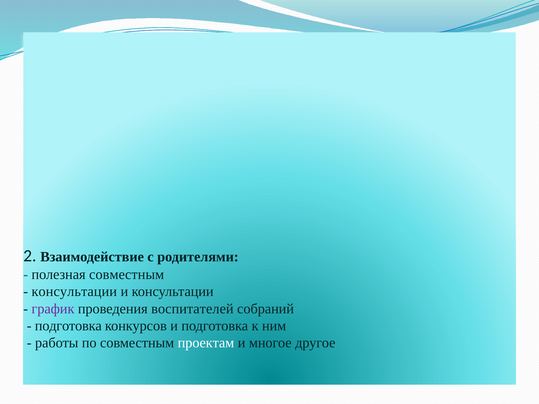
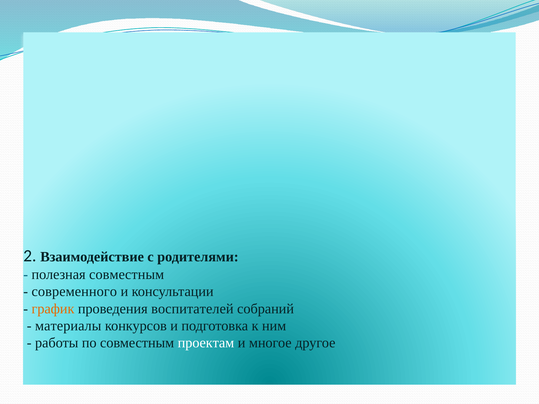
консультации: консультации -> современного (74, 292)
график colour: purple -> orange (53, 309)
подготовка: подготовка -> материалы (68, 326)
